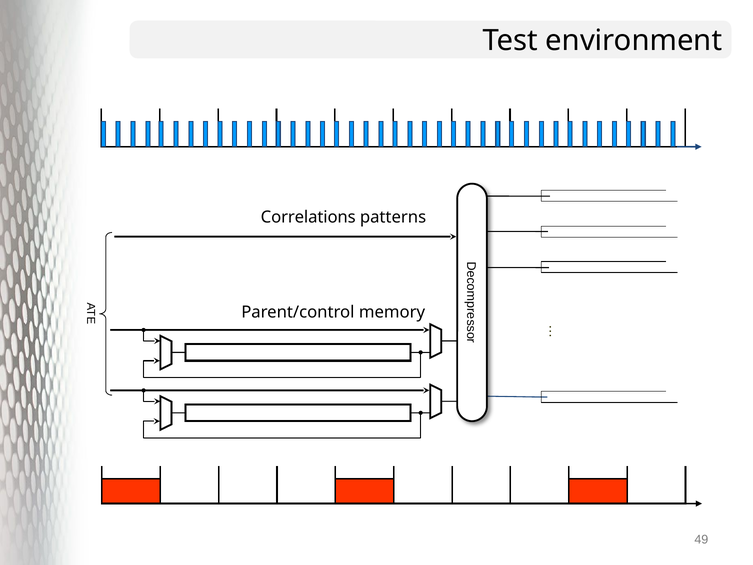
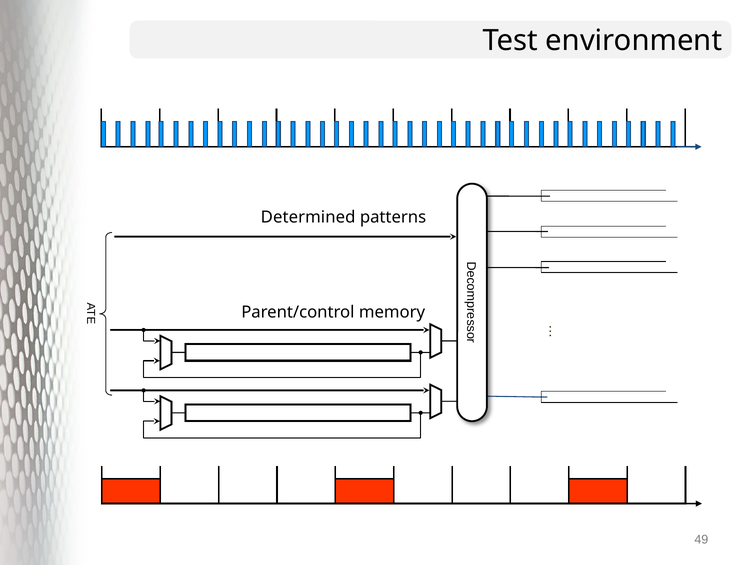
Correlations: Correlations -> Determined (308, 217)
